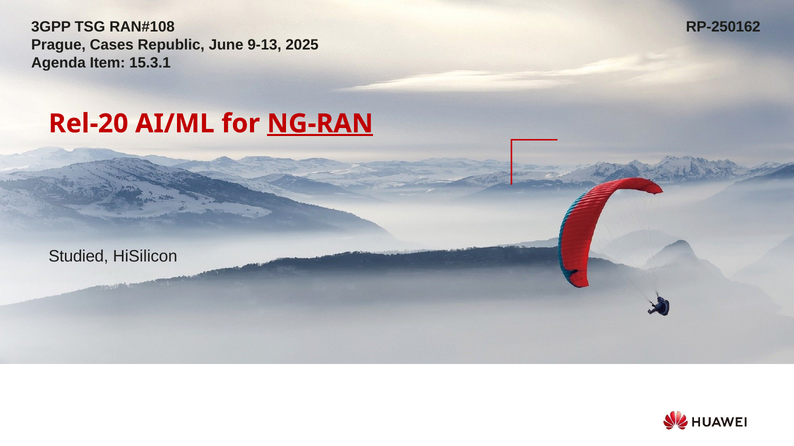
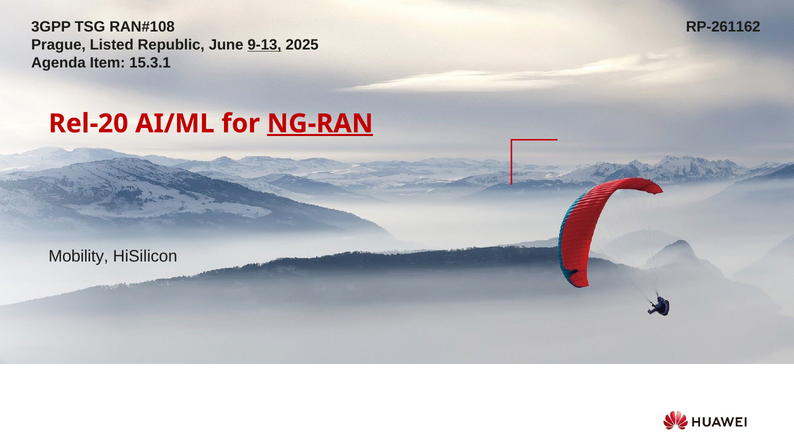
RP-250162: RP-250162 -> RP-261162 (723, 27)
Cases: Cases -> Listed (112, 45)
9-13 underline: none -> present (264, 45)
Studied: Studied -> Mobility (78, 256)
